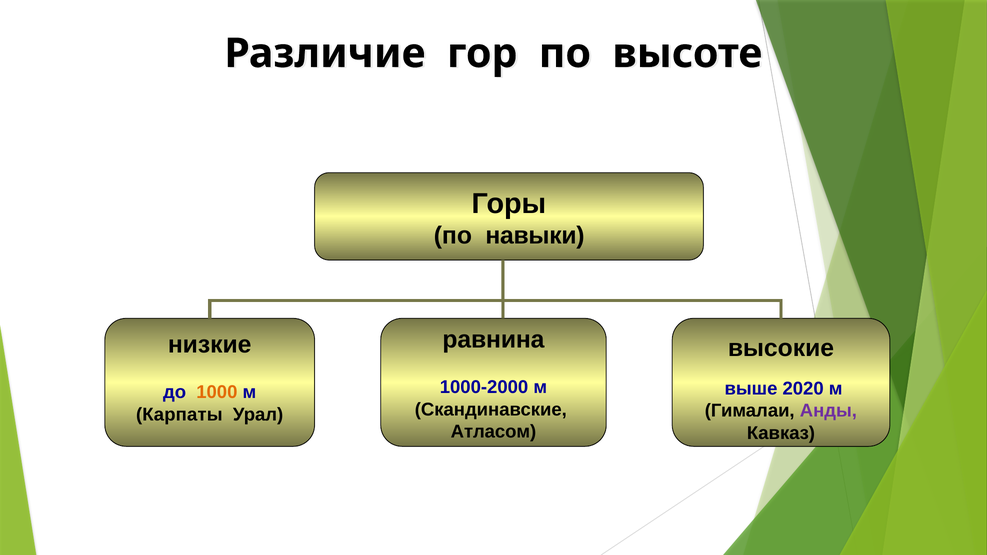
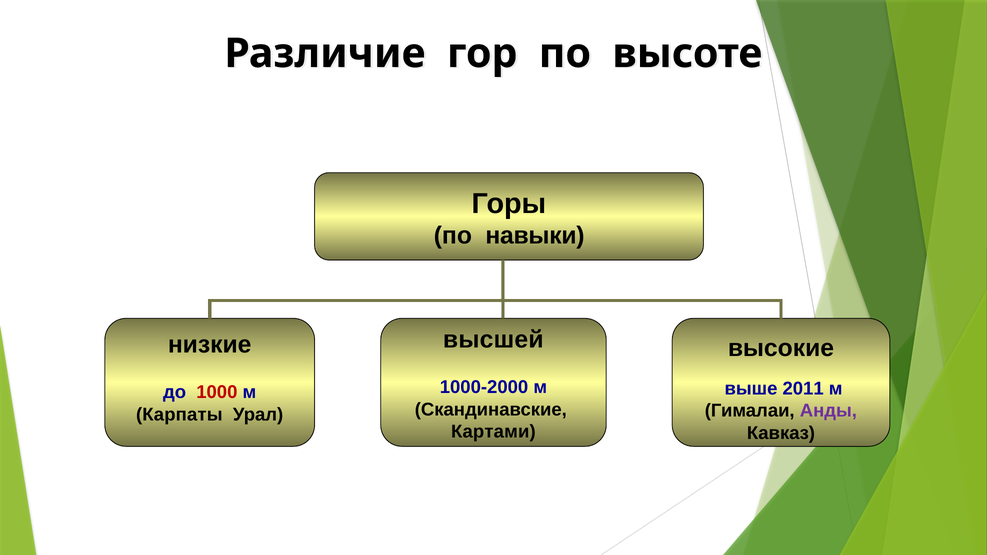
равнина: равнина -> высшей (493, 340)
2020: 2020 -> 2011 (803, 389)
1000 colour: orange -> red (217, 392)
Атласом: Атласом -> Картами (493, 432)
